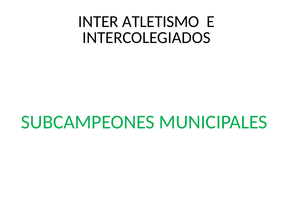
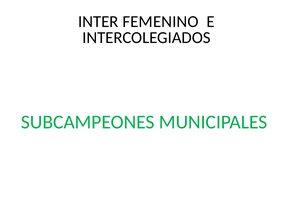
ATLETISMO: ATLETISMO -> FEMENINO (161, 22)
